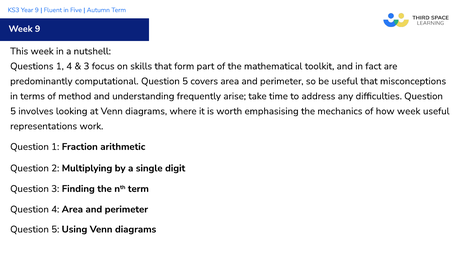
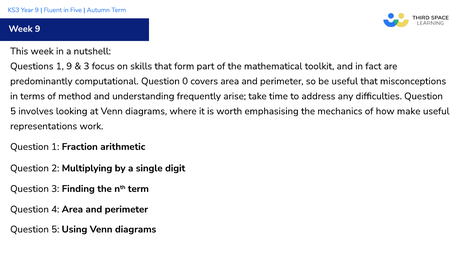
1 4: 4 -> 9 (69, 66)
computational Question 5: 5 -> 0 (185, 81)
how week: week -> make (409, 111)
